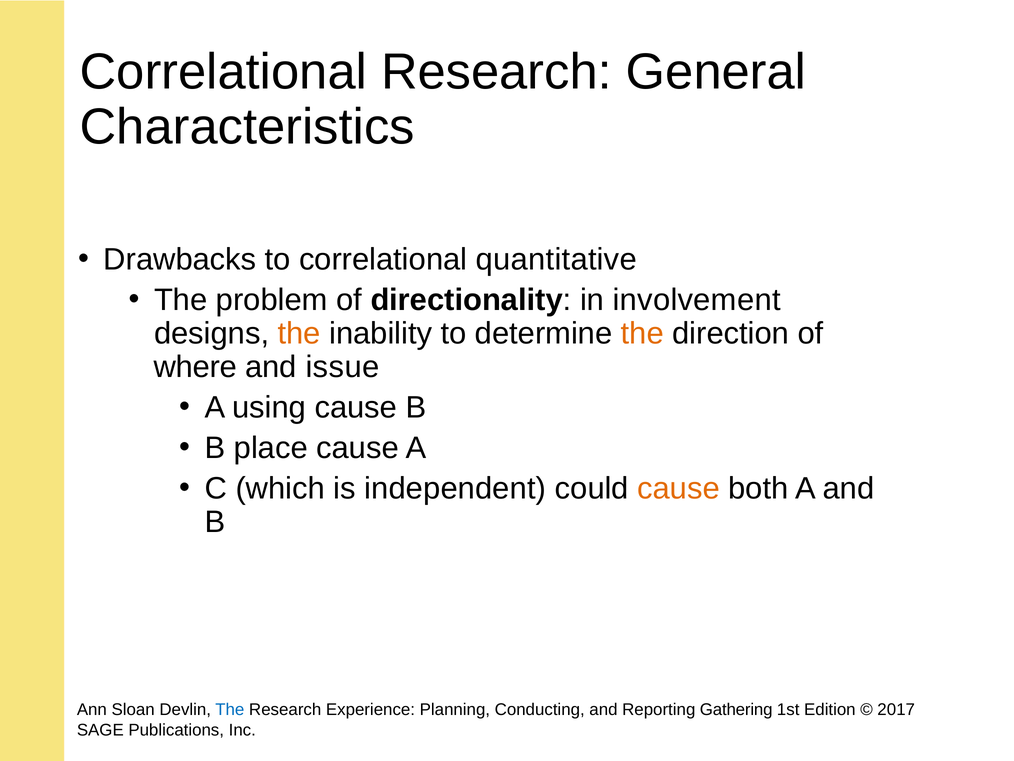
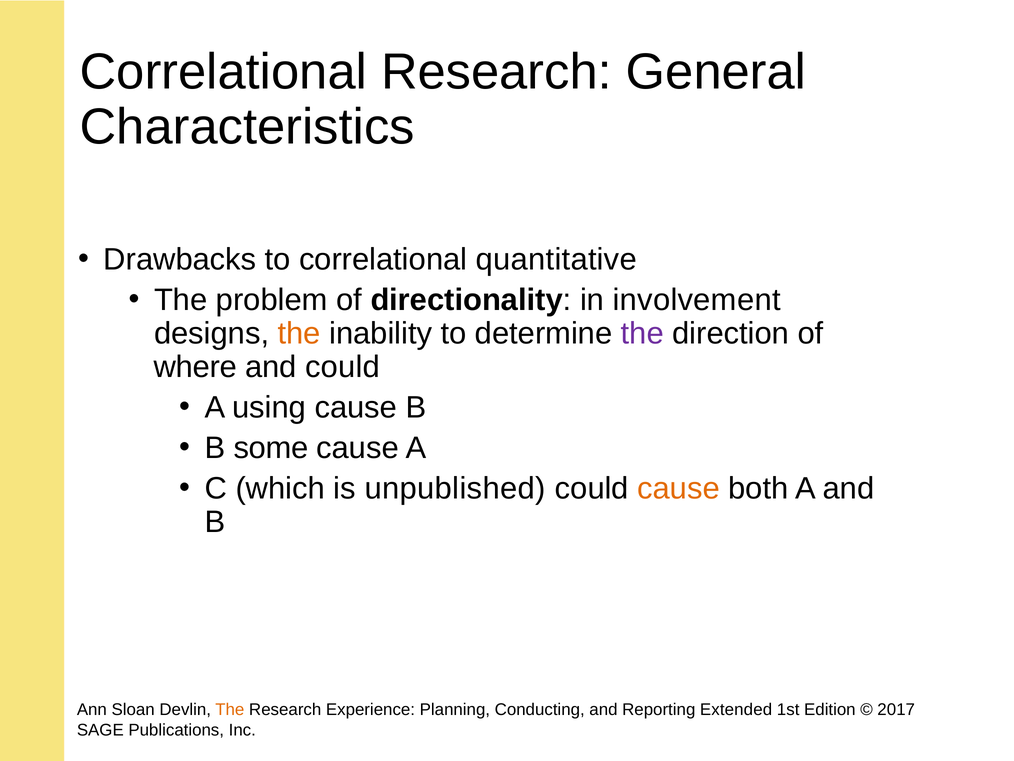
the colour: orange -> purple (642, 333)
and issue: issue -> could (343, 367)
place: place -> some (271, 448)
independent: independent -> unpublished (455, 488)
The colour: blue -> orange (230, 709)
Gathering: Gathering -> Extended (736, 709)
